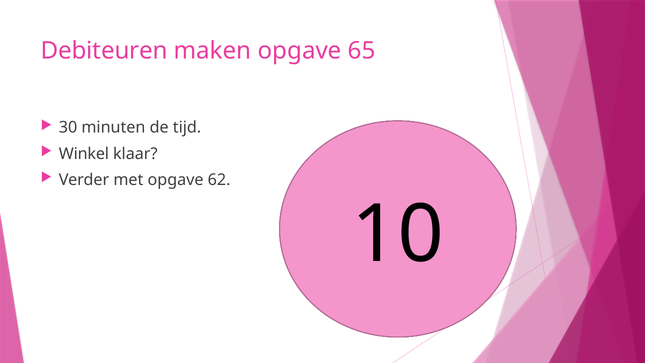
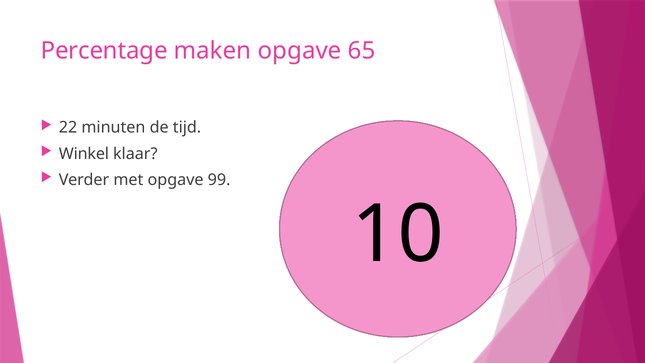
Debiteuren: Debiteuren -> Percentage (104, 51)
30: 30 -> 22 (68, 128)
62: 62 -> 99 (219, 180)
